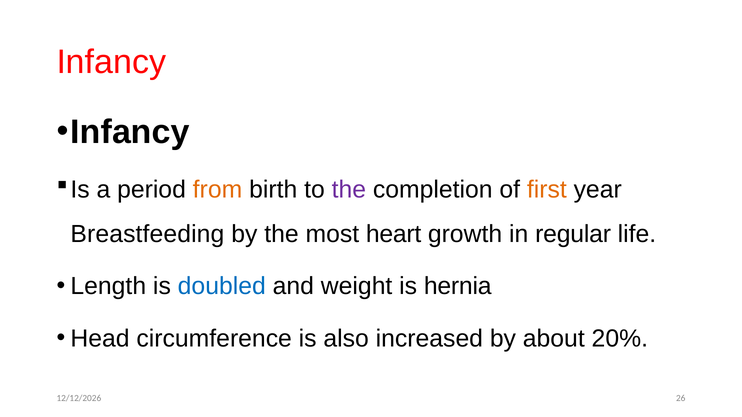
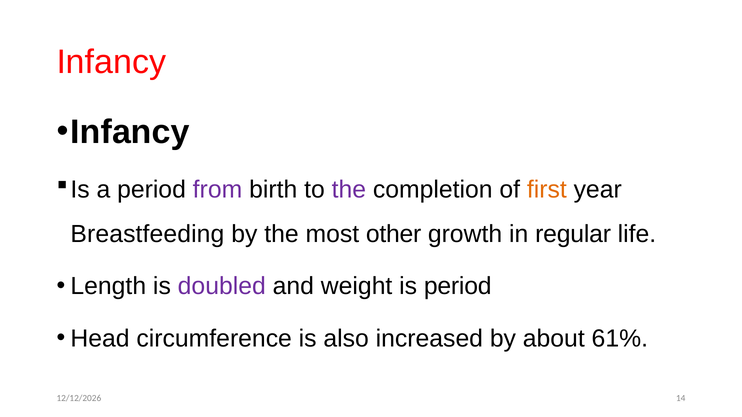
from colour: orange -> purple (218, 190)
heart: heart -> other (394, 234)
doubled colour: blue -> purple (222, 287)
is hernia: hernia -> period (458, 287)
20%: 20% -> 61% (620, 339)
26: 26 -> 14 (681, 398)
